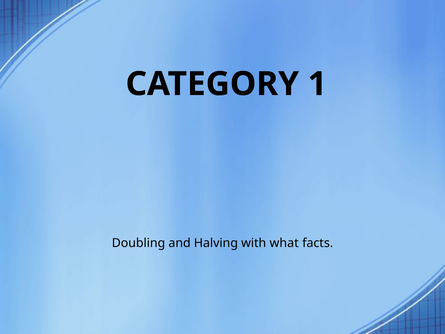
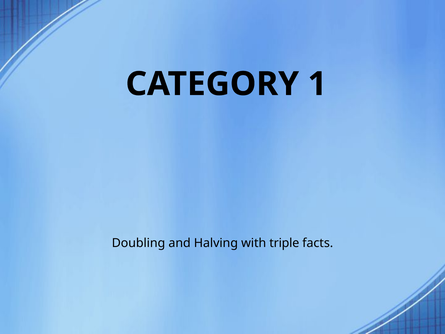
what: what -> triple (284, 243)
